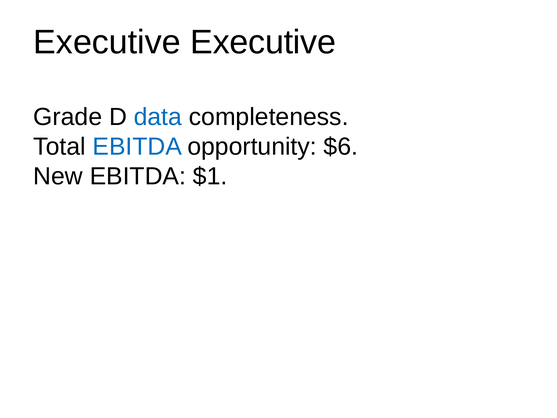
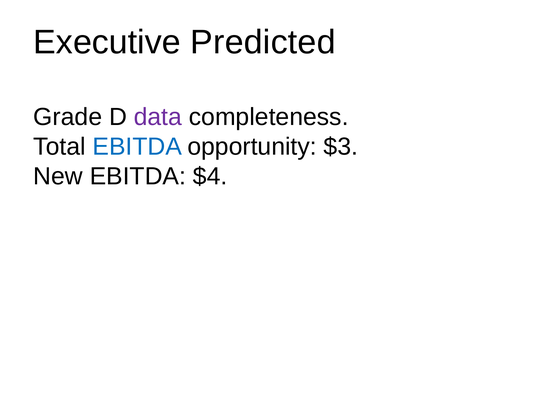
Executive Executive: Executive -> Predicted (263, 42)
data colour: blue -> purple (158, 117)
$6: $6 -> $3 (341, 147)
$1: $1 -> $4 (210, 176)
